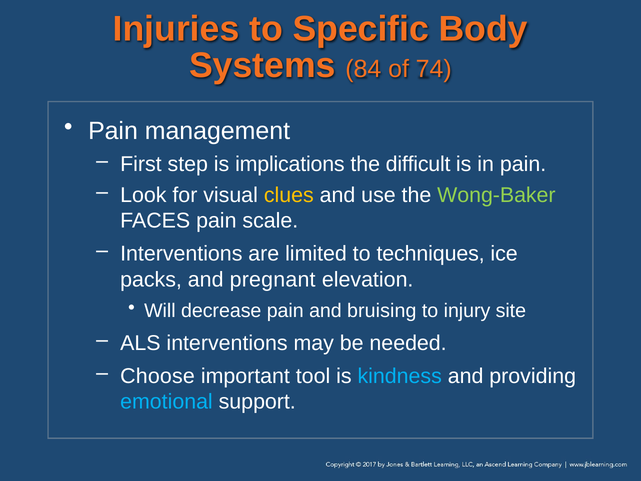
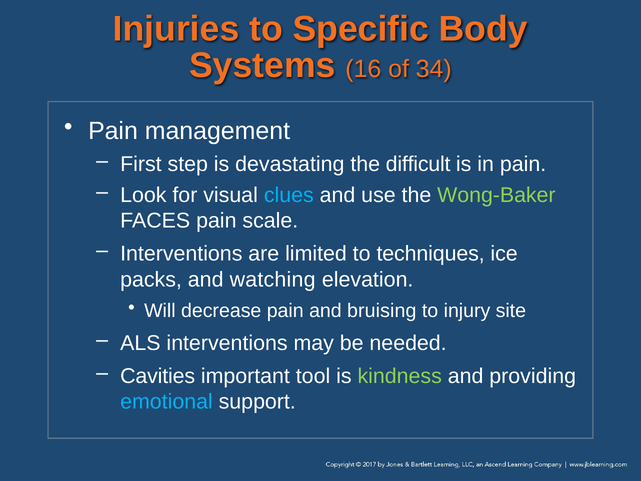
84: 84 -> 16 (363, 69)
74: 74 -> 34 (434, 69)
implications: implications -> devastating (290, 164)
clues colour: yellow -> light blue (289, 195)
pregnant: pregnant -> watching (273, 279)
Choose: Choose -> Cavities (158, 376)
kindness colour: light blue -> light green (400, 376)
